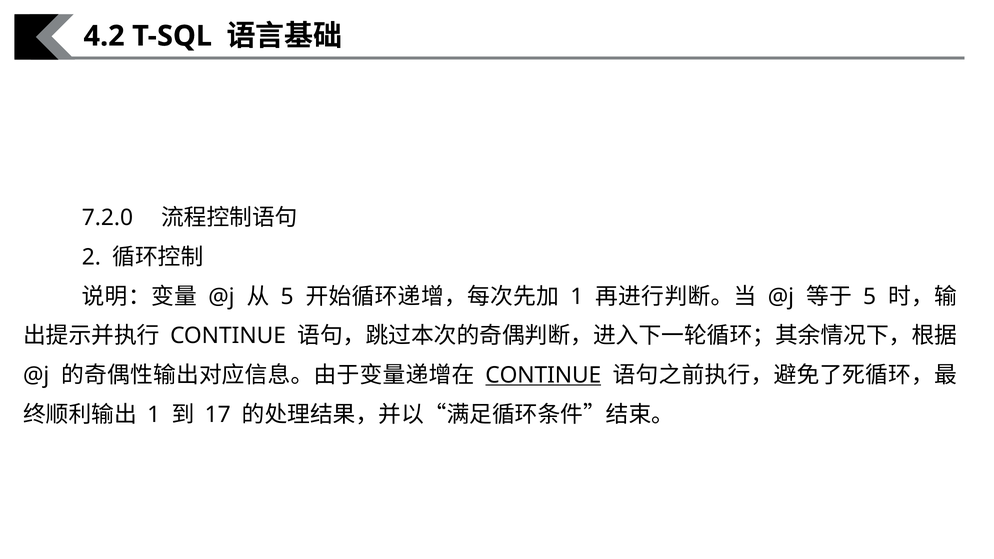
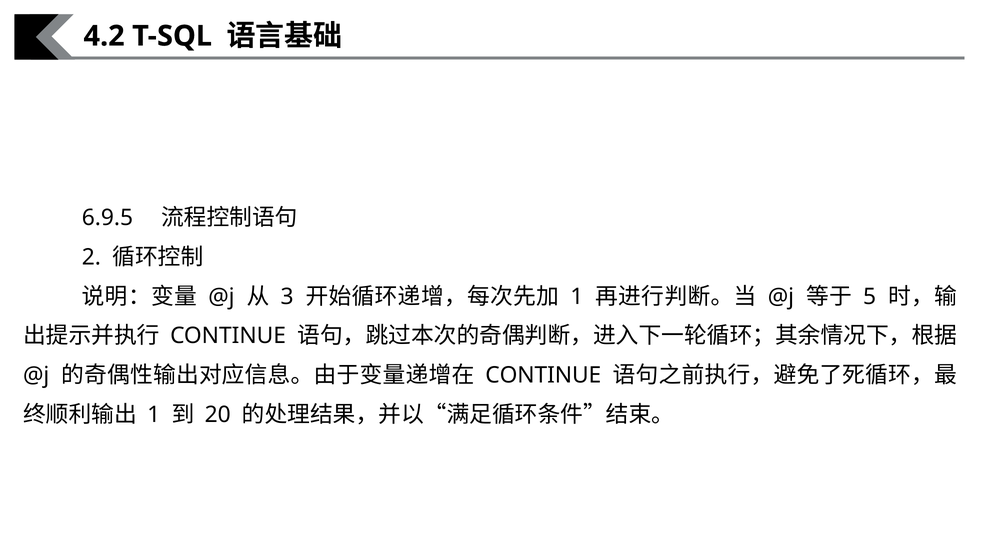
7.2.0: 7.2.0 -> 6.9.5 (107, 218)
5: 5 -> 3 (287, 297)
CONTINUE underline: present -> none (543, 375)
17: 17 -> 20 (218, 415)
